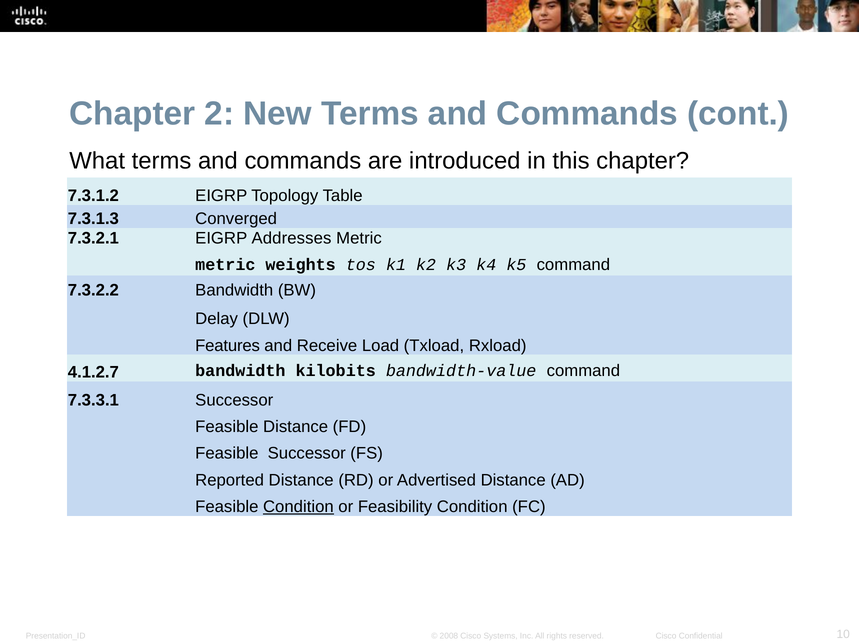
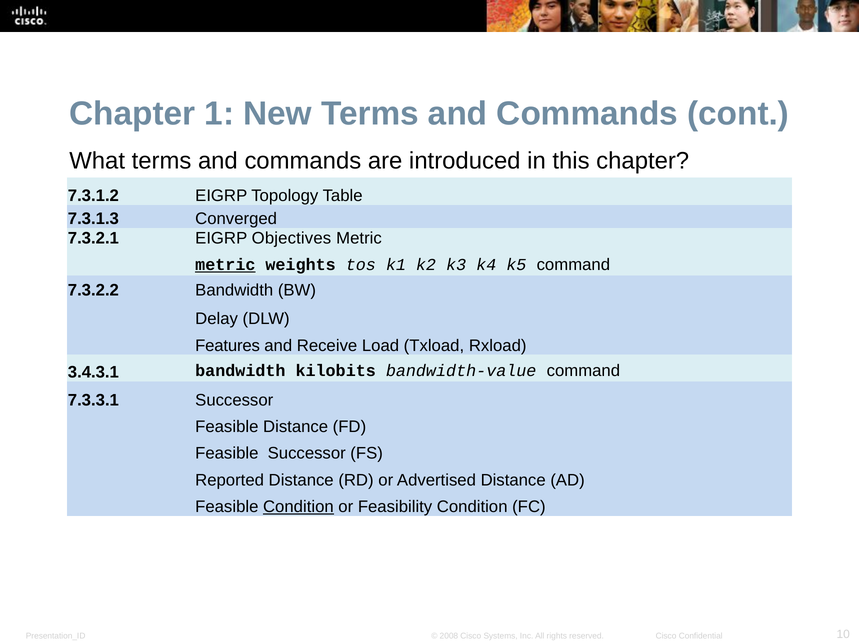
2: 2 -> 1 (219, 114)
Addresses: Addresses -> Objectives (291, 238)
metric underline: none -> present (225, 265)
4.1.2.7: 4.1.2.7 -> 3.4.3.1 (93, 372)
